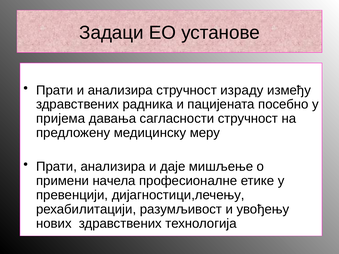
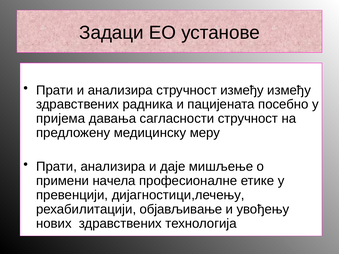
стручност израду: израду -> између (242, 90)
разумљивост: разумљивост -> објављивање (181, 209)
